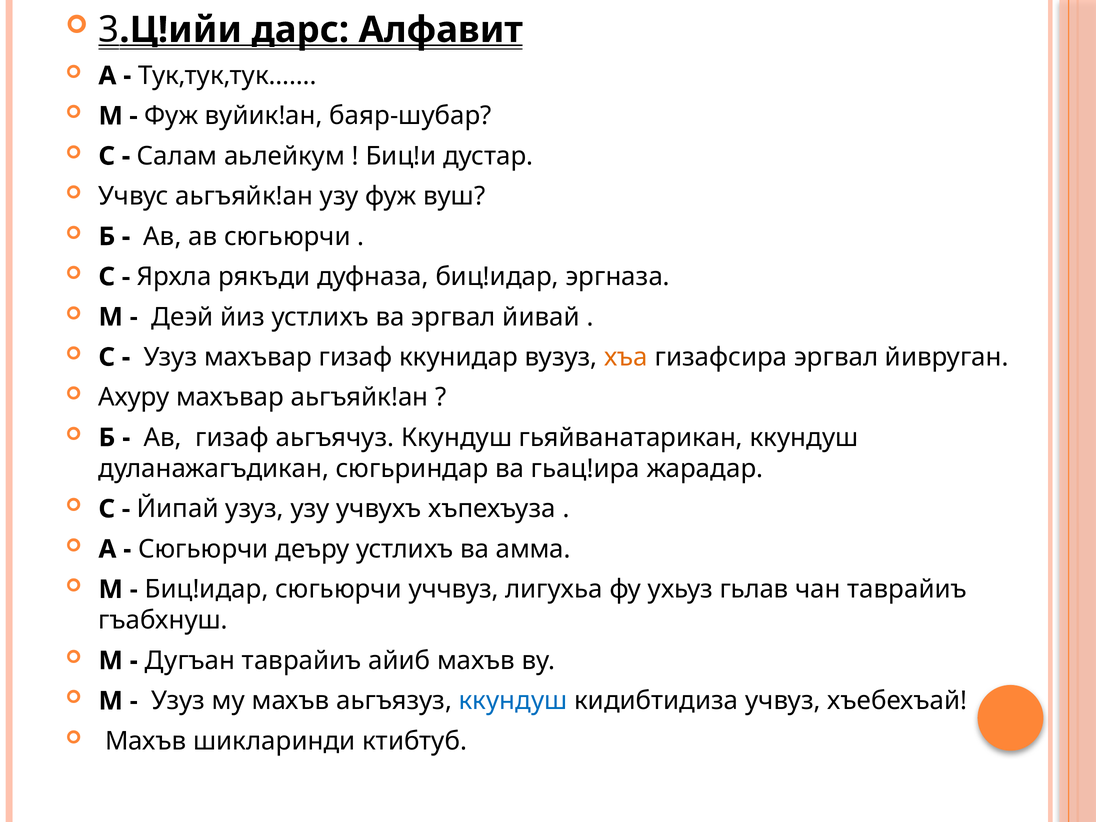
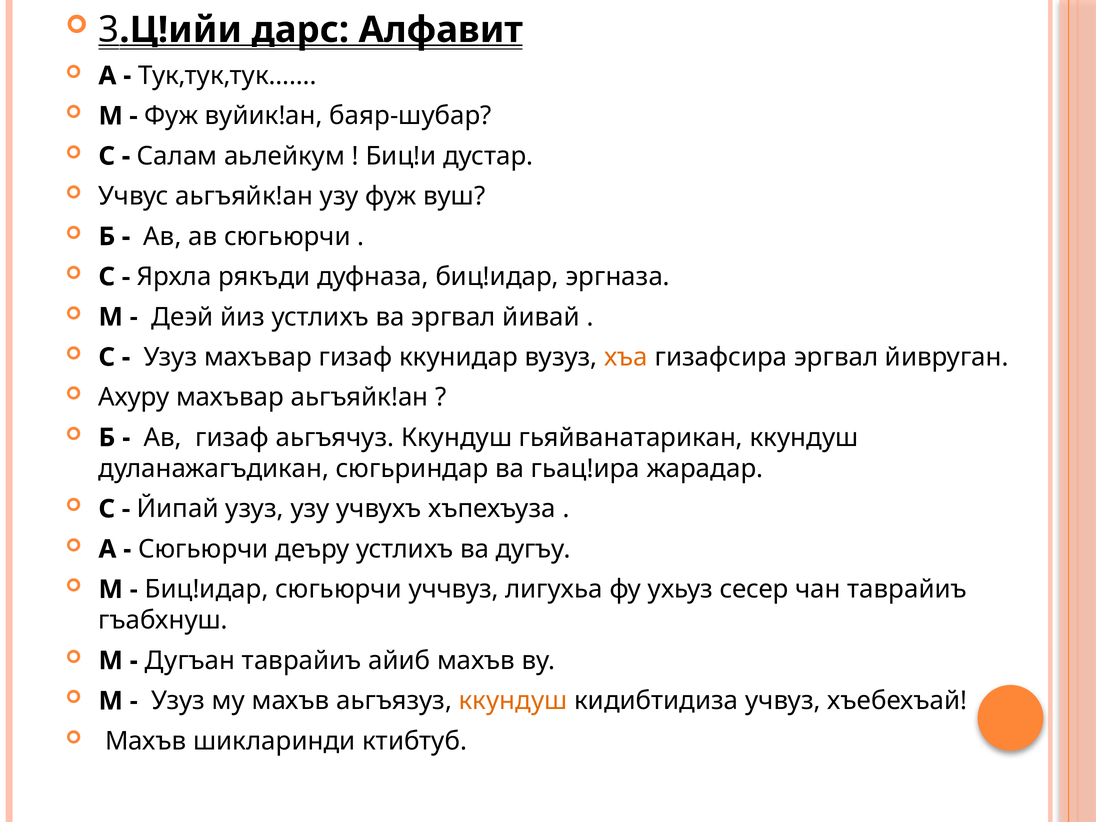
амма: амма -> дугъу (533, 549)
гьлав: гьлав -> сесер (754, 589)
ккундуш colour: blue -> orange (513, 701)
